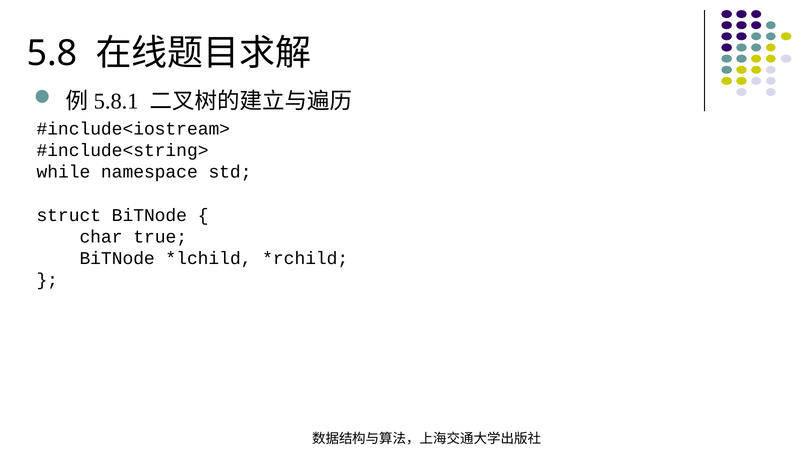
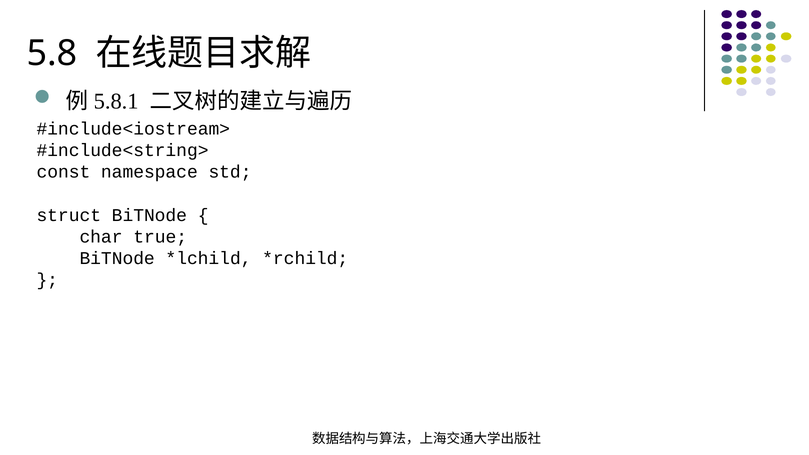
while: while -> const (63, 172)
